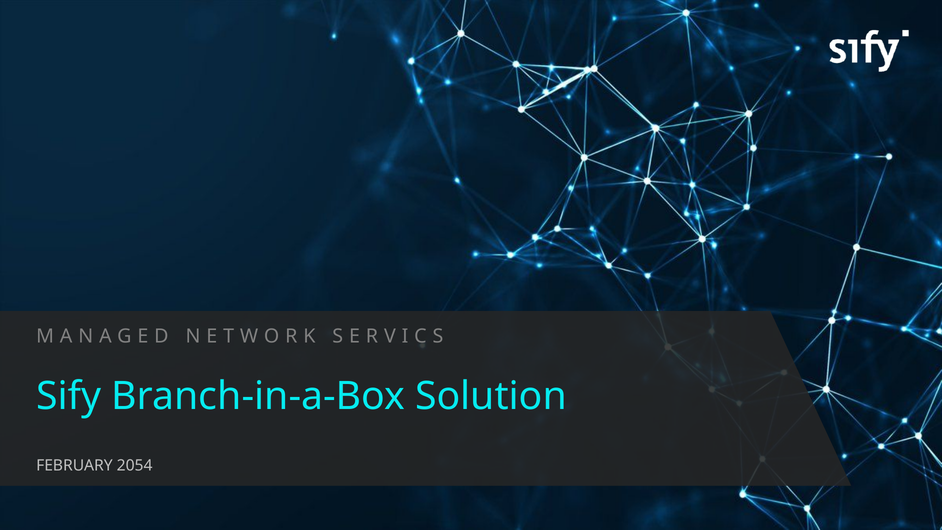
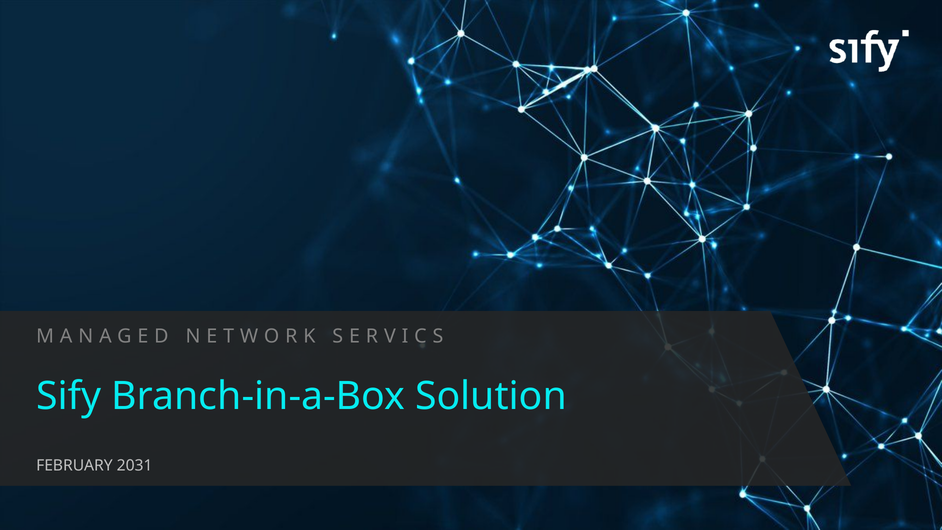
2054: 2054 -> 2031 (135, 465)
